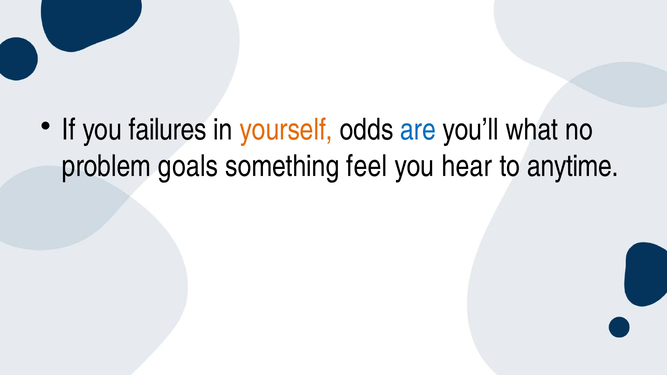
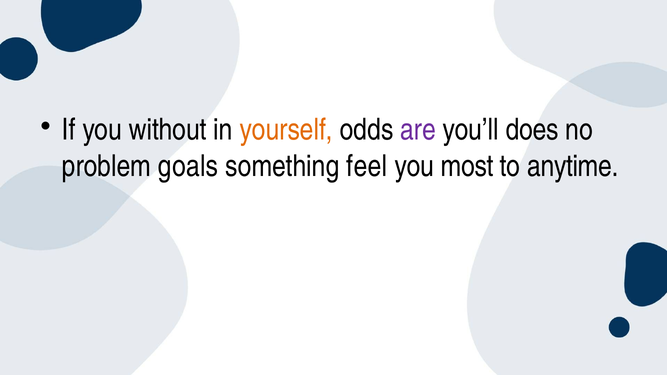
failures: failures -> without (168, 130)
are colour: blue -> purple (418, 130)
what: what -> does (532, 130)
hear: hear -> most (467, 166)
